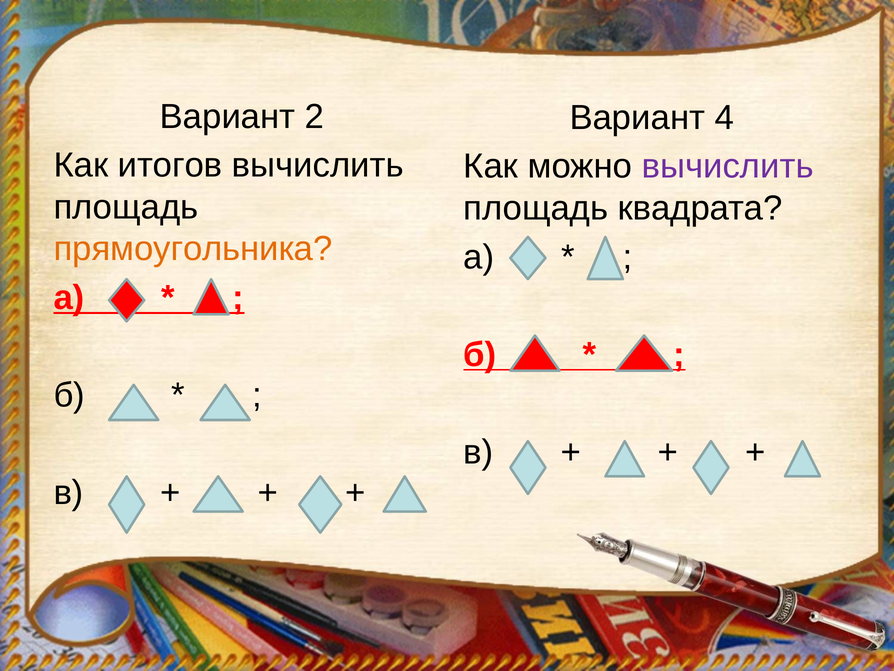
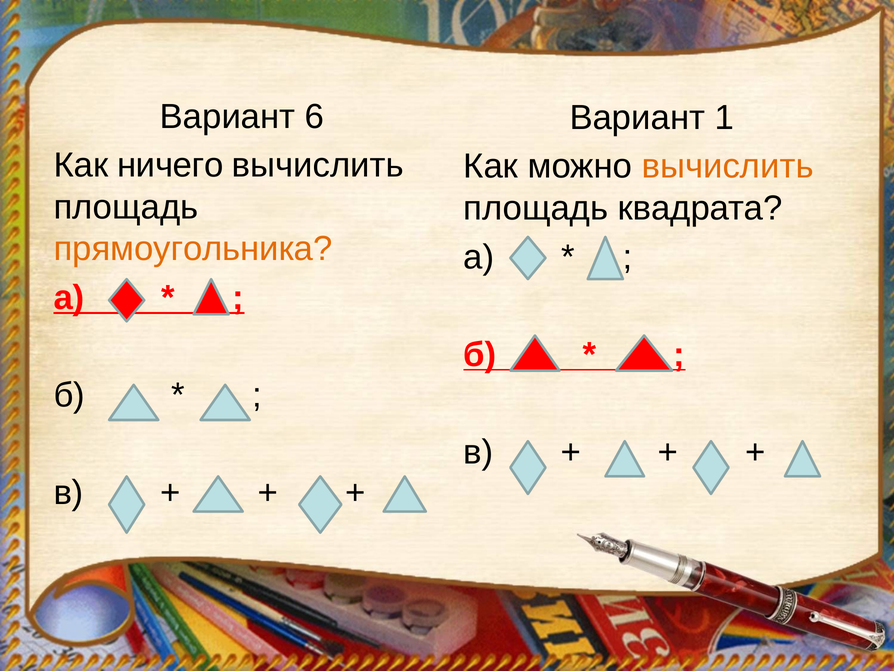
2: 2 -> 6 (315, 117)
4: 4 -> 1 (724, 118)
итогов: итогов -> ничего (170, 165)
вычислить colour: purple -> orange (728, 166)
